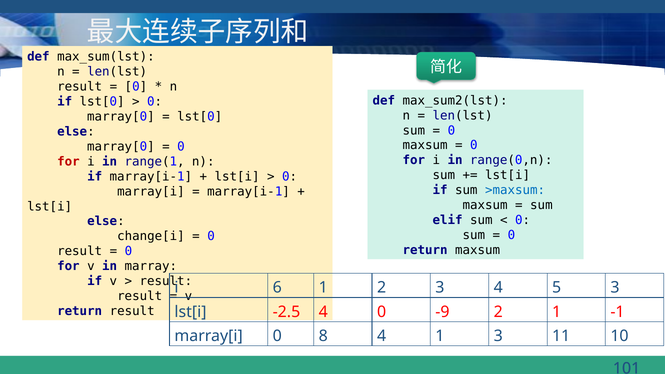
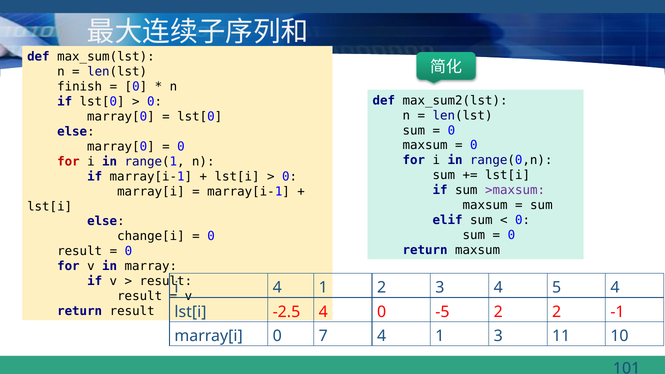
result: result -> finish (80, 87)
>maxsum colour: blue -> purple (515, 190)
i 6: 6 -> 4 (277, 288)
5 3: 3 -> 4 (615, 288)
-9: -9 -> -5 (442, 312)
2 1: 1 -> 2 (557, 312)
8: 8 -> 7 (323, 336)
